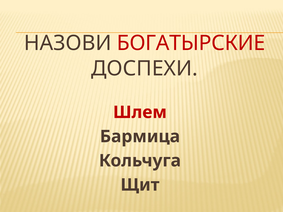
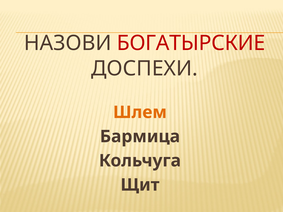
Шлем colour: red -> orange (140, 112)
